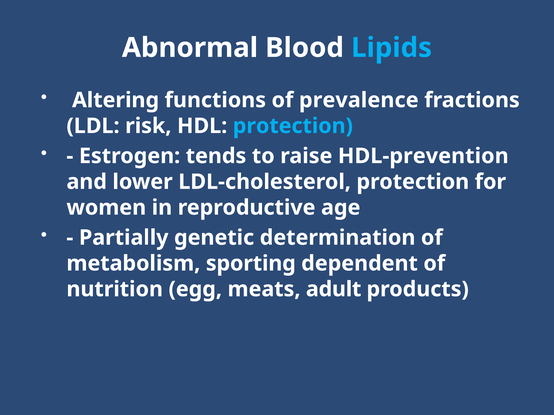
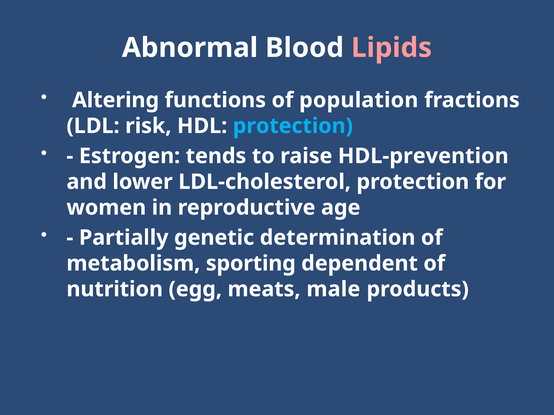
Lipids colour: light blue -> pink (392, 48)
prevalence: prevalence -> population (359, 100)
adult: adult -> male (333, 290)
